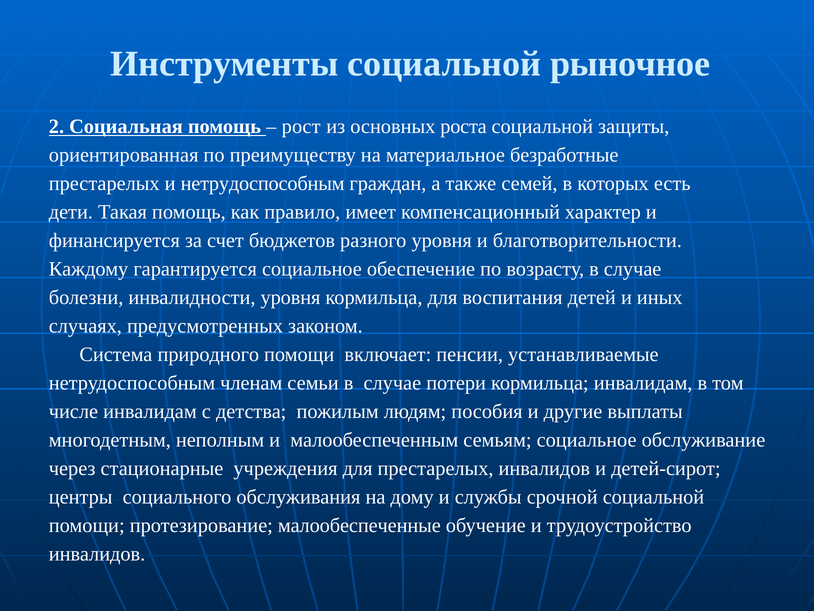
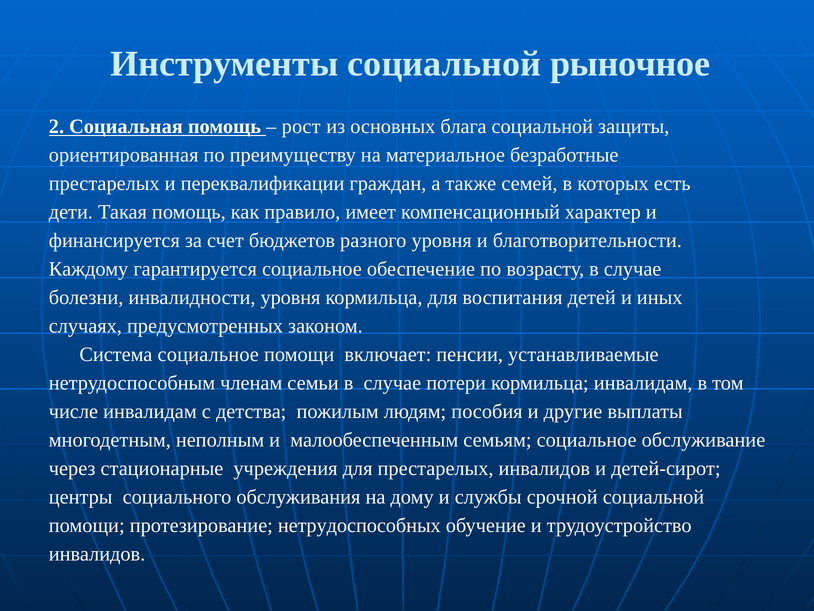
роста: роста -> блага (463, 126)
и нетрудоспособным: нетрудоспособным -> переквалификации (263, 183)
Система природного: природного -> социальное (208, 354)
малообеспеченные: малообеспеченные -> нетрудоспособных (359, 525)
